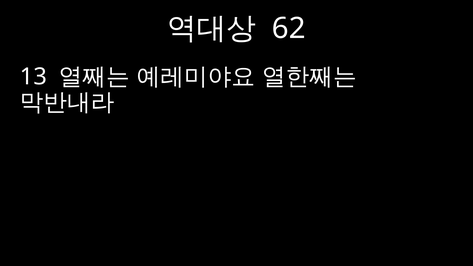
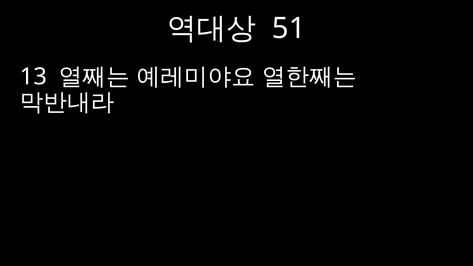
62: 62 -> 51 (289, 28)
